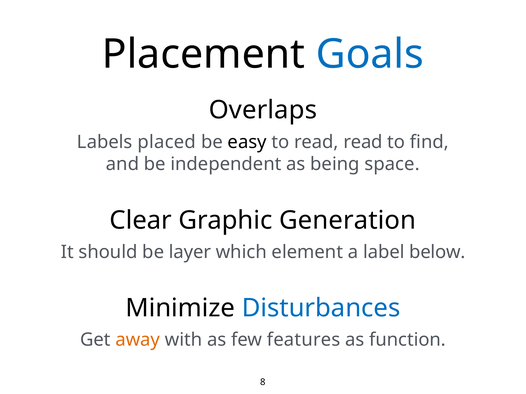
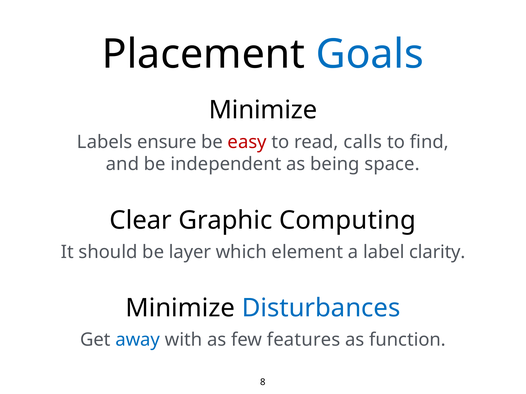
Overlaps: Overlaps -> Minimize (263, 110)
placed: placed -> ensure (167, 142)
easy colour: black -> red (247, 142)
read read: read -> calls (363, 142)
Generation: Generation -> Computing (348, 220)
below: below -> clarity (437, 252)
away colour: orange -> blue (138, 340)
